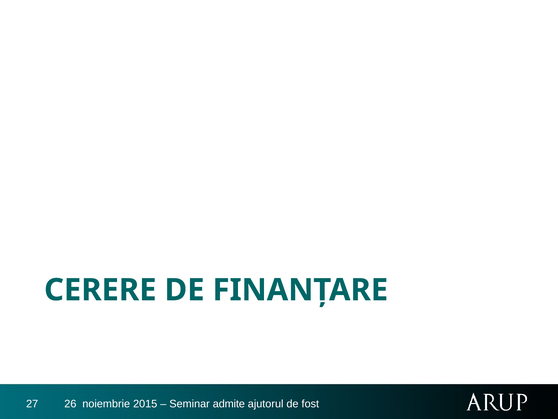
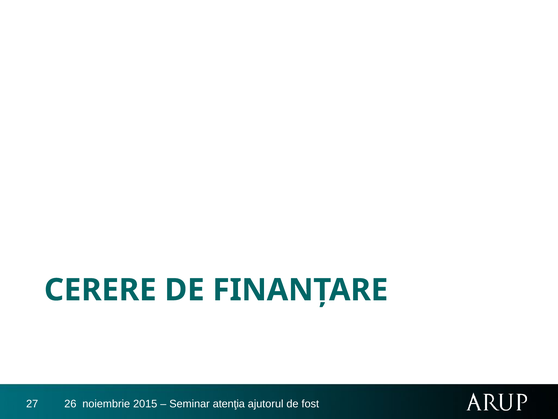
admite: admite -> atenţia (229, 404)
